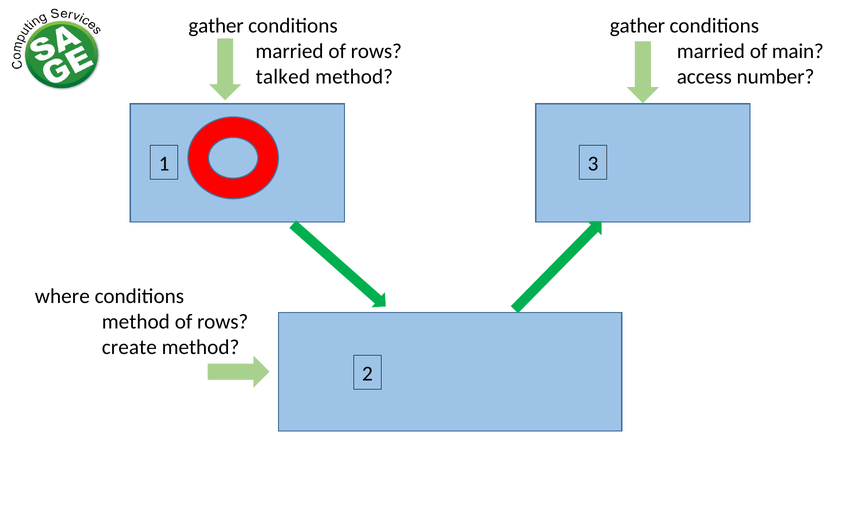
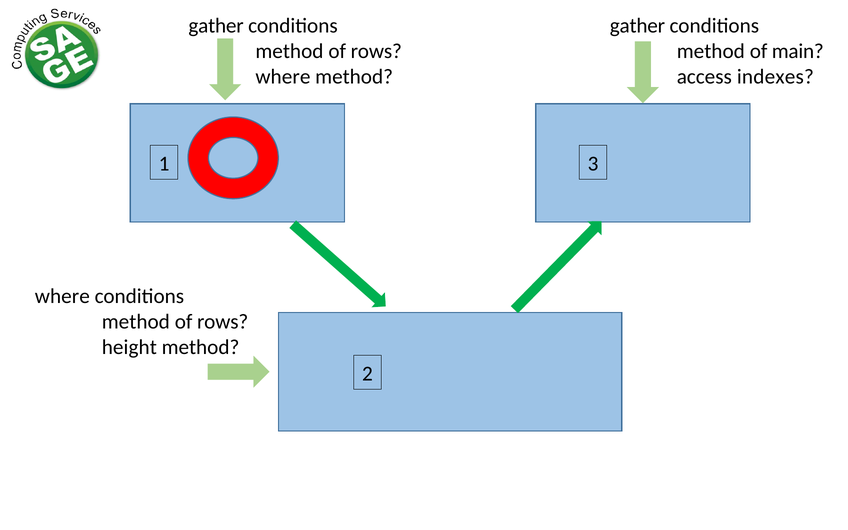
married: married -> method (289, 51)
married: married -> method (711, 51)
talked: talked -> where (283, 77)
number: number -> indexes (775, 77)
create: create -> height (129, 347)
